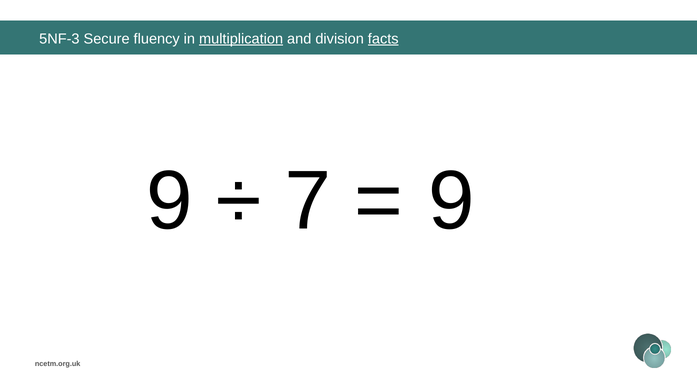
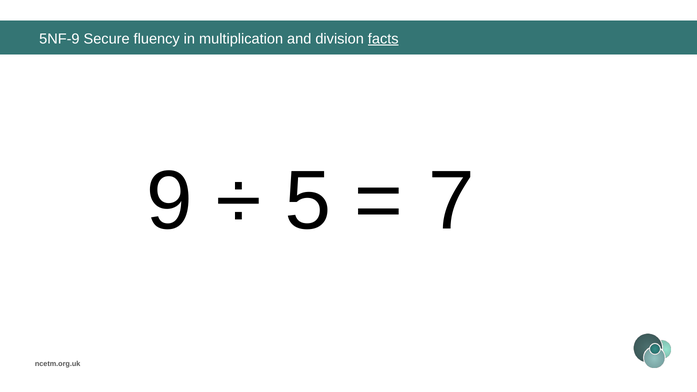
5NF-3: 5NF-3 -> 5NF-9 (59, 39)
multiplication underline: present -> none (241, 39)
7: 7 -> 5 (308, 201)
9: 9 -> 7 (451, 201)
